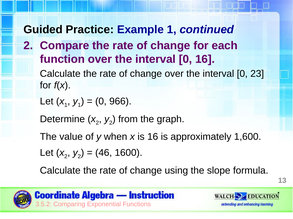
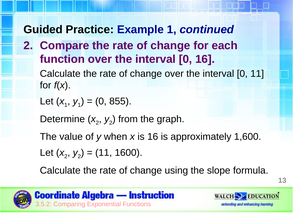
0 23: 23 -> 11 (257, 74)
966: 966 -> 855 (120, 102)
46: 46 -> 11 (104, 153)
